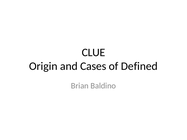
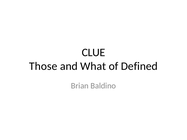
Origin: Origin -> Those (43, 66)
Cases: Cases -> What (93, 66)
